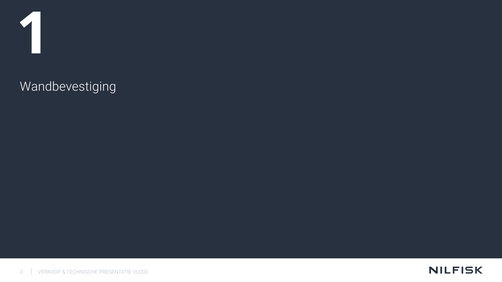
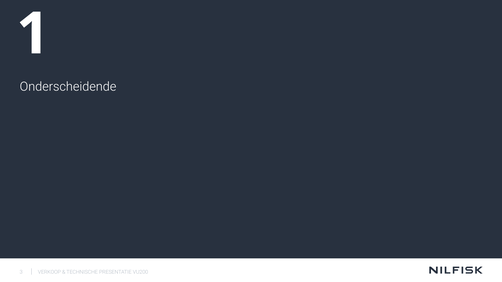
Wandbevestiging: Wandbevestiging -> Onderscheidende (68, 87)
